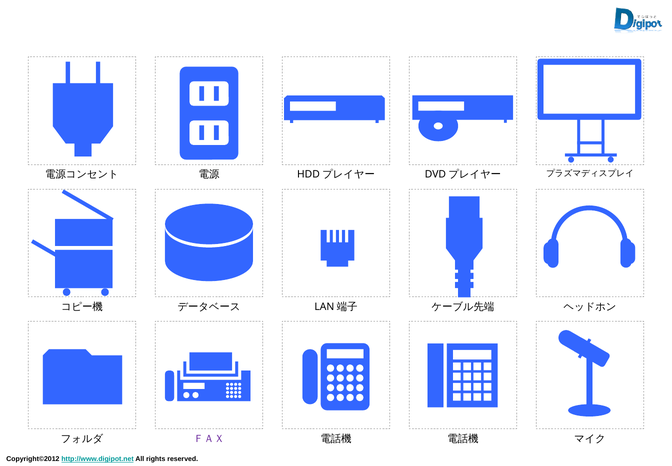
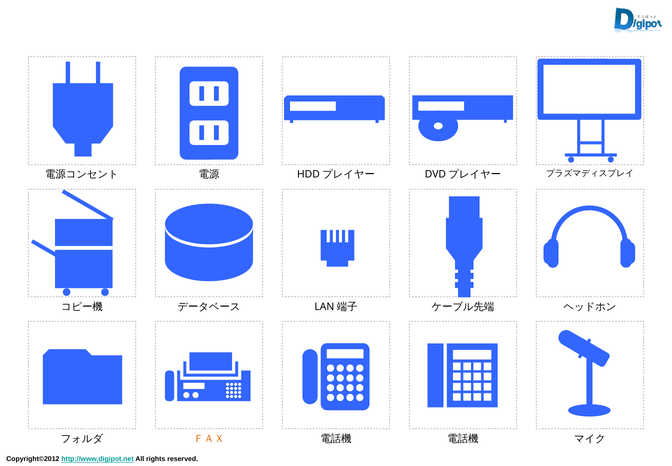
ＦＡＸ colour: purple -> orange (209, 438)
